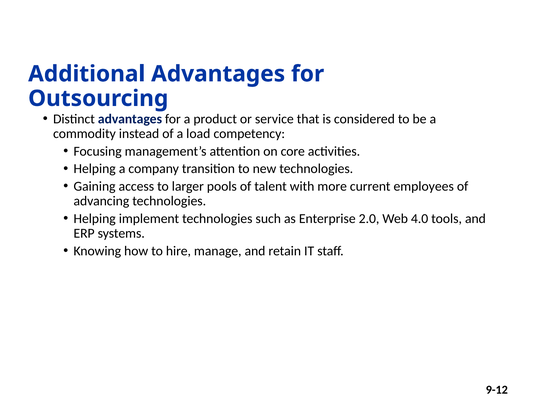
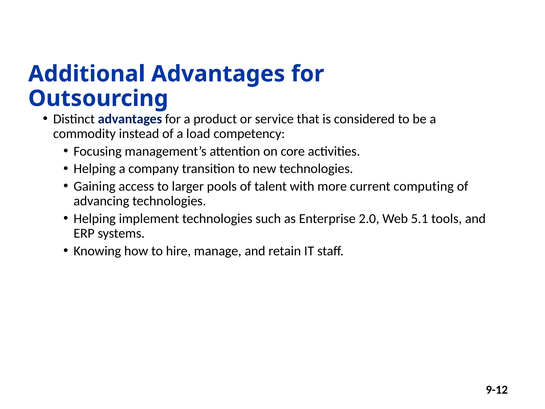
employees: employees -> computing (424, 186)
4.0: 4.0 -> 5.1 (420, 218)
